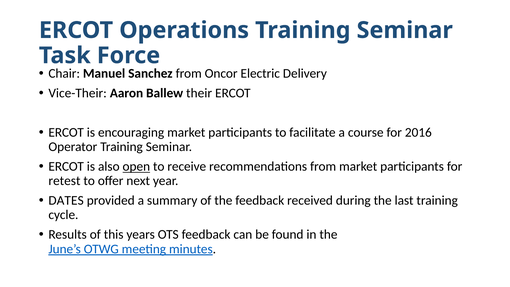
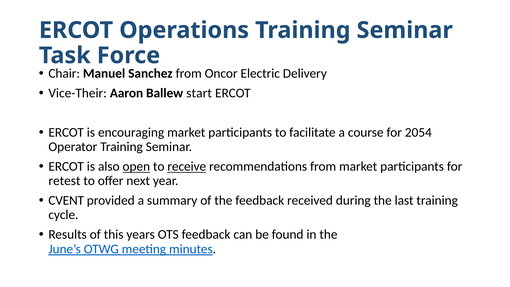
their: their -> start (199, 93)
2016: 2016 -> 2054 (418, 133)
receive underline: none -> present (187, 167)
DATES: DATES -> CVENT (66, 201)
